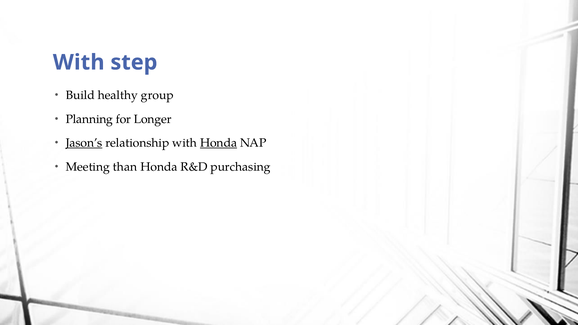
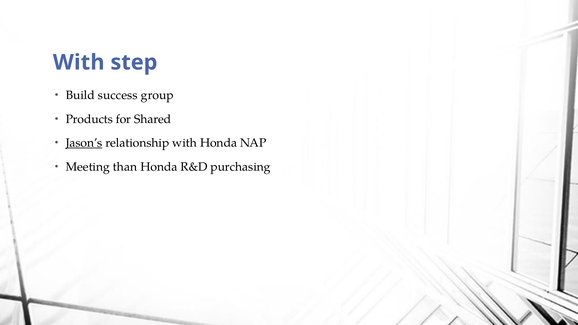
healthy: healthy -> success (118, 95)
Planning: Planning -> Products (89, 119)
Longer: Longer -> Shared (153, 119)
Honda underline: present -> none (219, 143)
